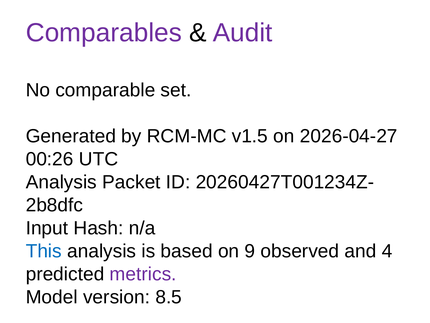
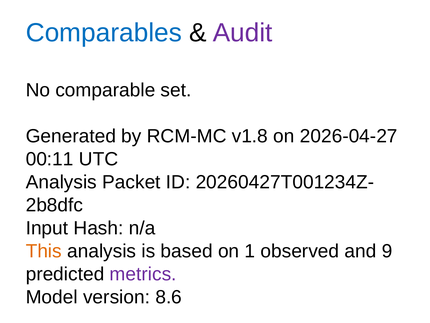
Comparables colour: purple -> blue (104, 33)
v1.5: v1.5 -> v1.8 (250, 136)
00:26: 00:26 -> 00:11 (50, 159)
This colour: blue -> orange (44, 251)
9: 9 -> 1 (250, 251)
4: 4 -> 9 (387, 251)
8.5: 8.5 -> 8.6 (169, 297)
